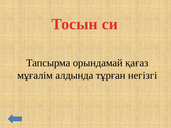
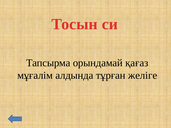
негізгі: негізгі -> желіге (143, 76)
